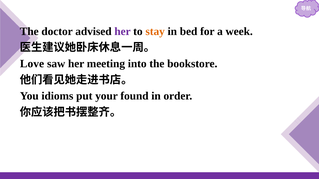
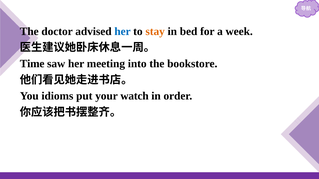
her colour: purple -> blue (123, 31)
Love: Love -> Time (32, 64)
found: found -> watch (135, 96)
